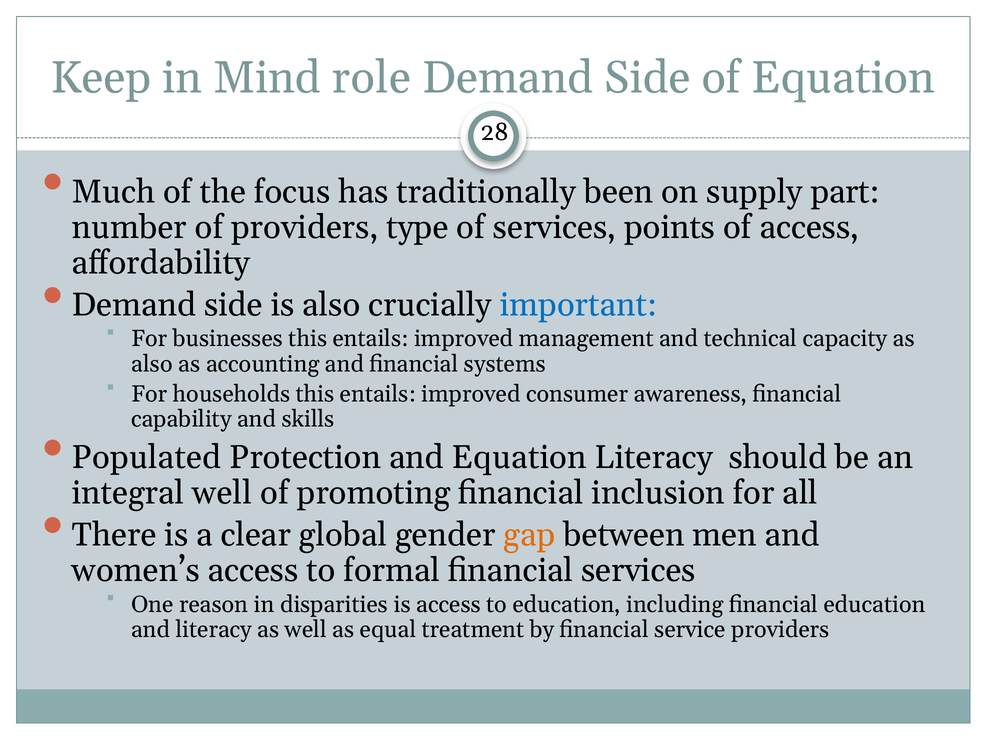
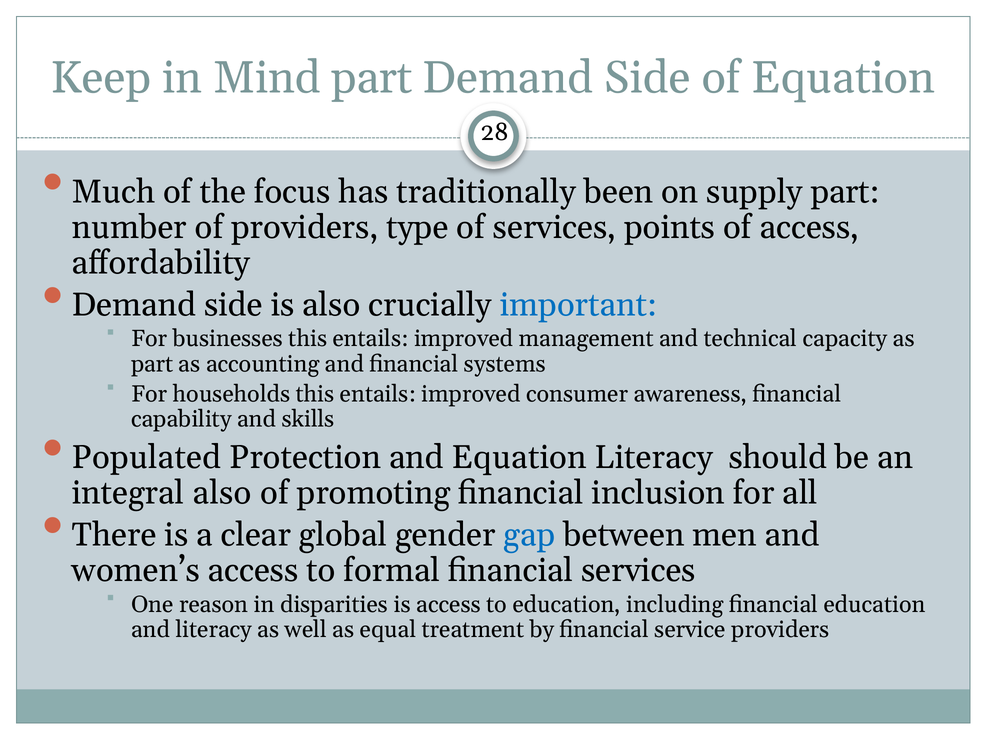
Mind role: role -> part (372, 78)
also: also -> part (152, 364)
integral well: well -> also (222, 493)
gap colour: orange -> blue (529, 535)
